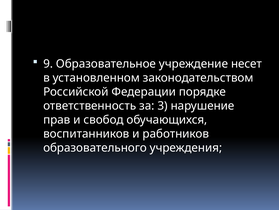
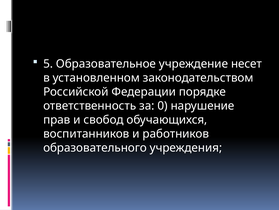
9: 9 -> 5 (48, 64)
3: 3 -> 0 (163, 105)
